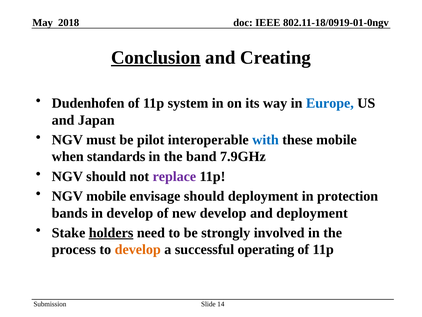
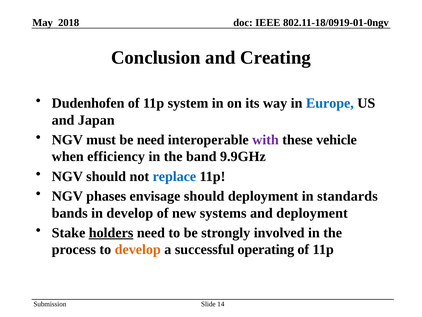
Conclusion underline: present -> none (156, 58)
be pilot: pilot -> need (151, 140)
with colour: blue -> purple (266, 140)
these mobile: mobile -> vehicle (337, 140)
standards: standards -> efficiency (116, 156)
7.9GHz: 7.9GHz -> 9.9GHz (243, 156)
replace colour: purple -> blue (174, 176)
NGV mobile: mobile -> phases (106, 196)
protection: protection -> standards (347, 196)
new develop: develop -> systems (223, 213)
